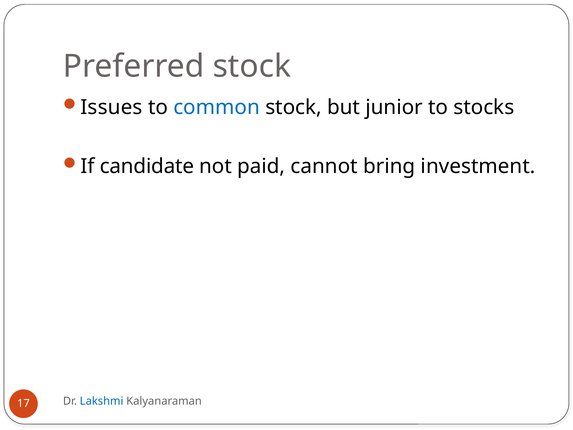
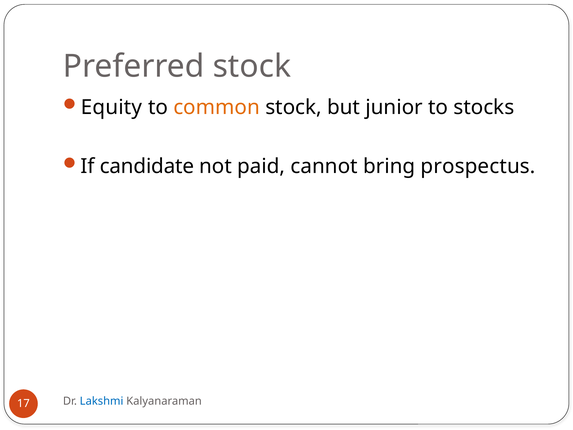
Issues: Issues -> Equity (111, 107)
common colour: blue -> orange (217, 107)
investment: investment -> prospectus (478, 166)
